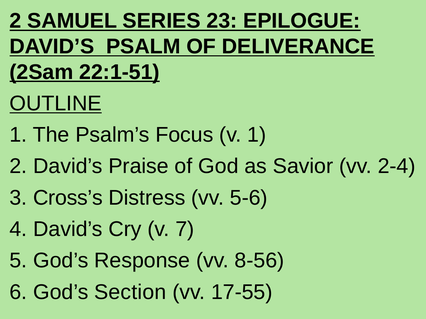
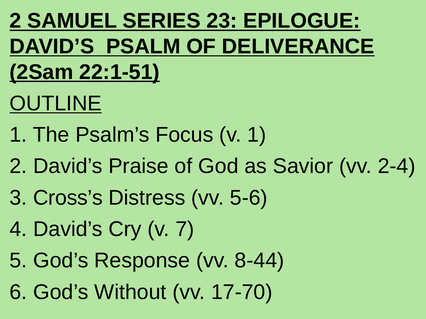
8-56: 8-56 -> 8-44 (259, 261)
Section: Section -> Without (130, 292)
17-55: 17-55 -> 17-70 (242, 292)
